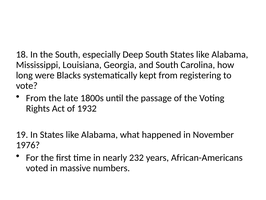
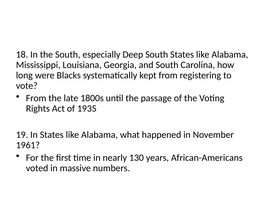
1932: 1932 -> 1935 (87, 108)
1976: 1976 -> 1961 (28, 145)
232: 232 -> 130 (136, 157)
